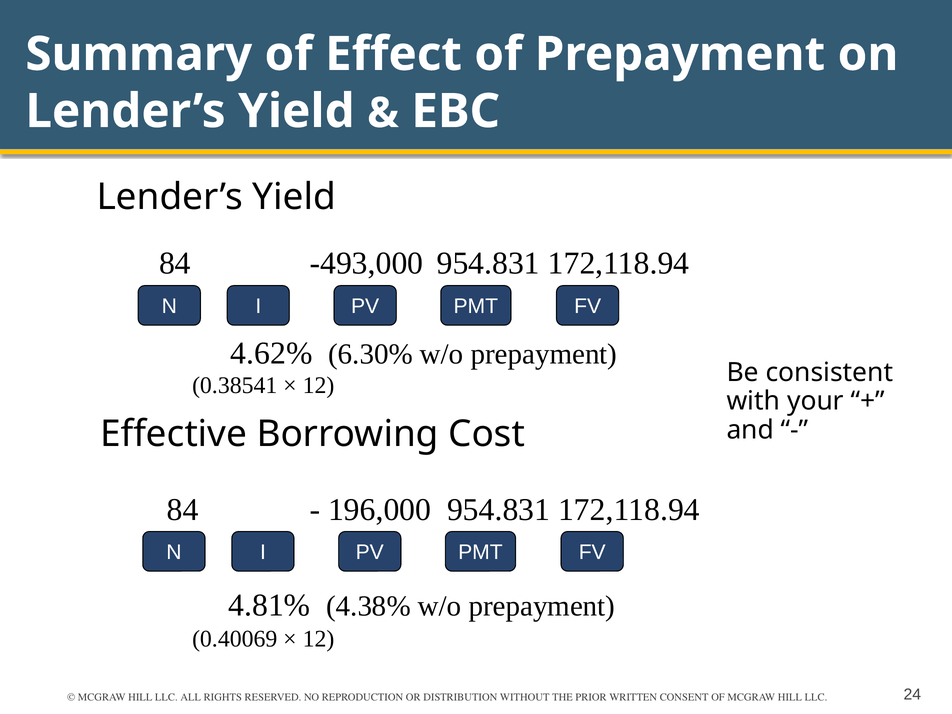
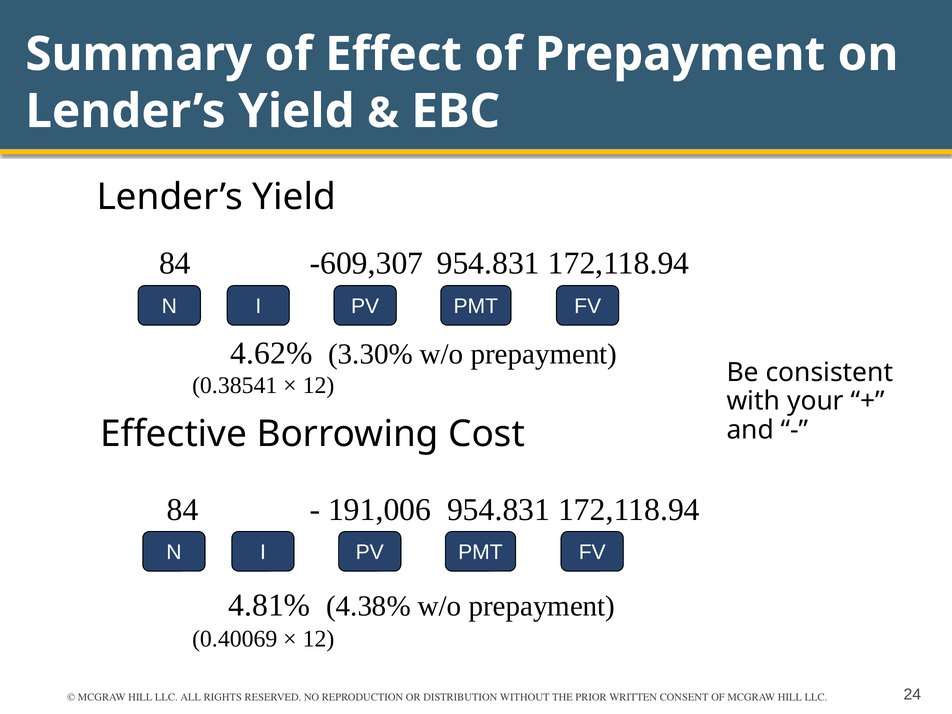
-493,000: -493,000 -> -609,307 (367, 263)
6.30%: 6.30% -> 3.30% (371, 354)
196,000: 196,000 -> 191,006 (380, 510)
